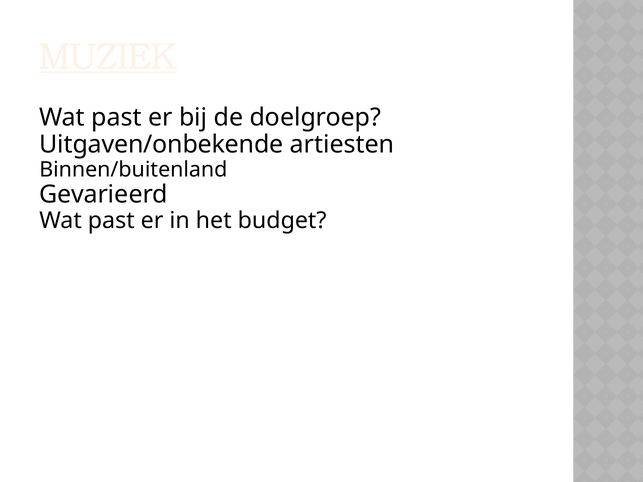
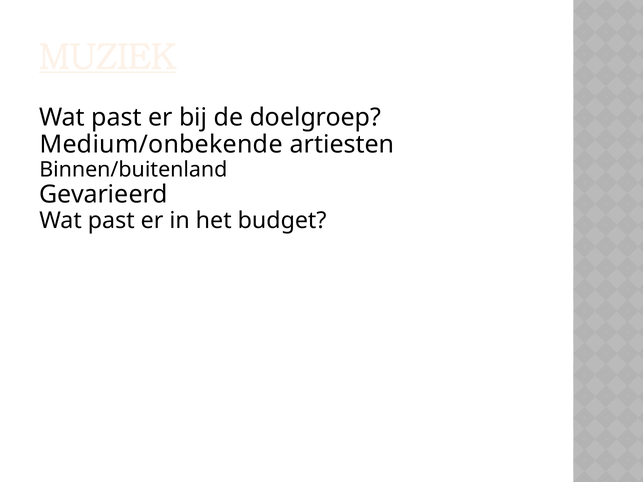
Uitgaven/onbekende: Uitgaven/onbekende -> Medium/onbekende (161, 145)
